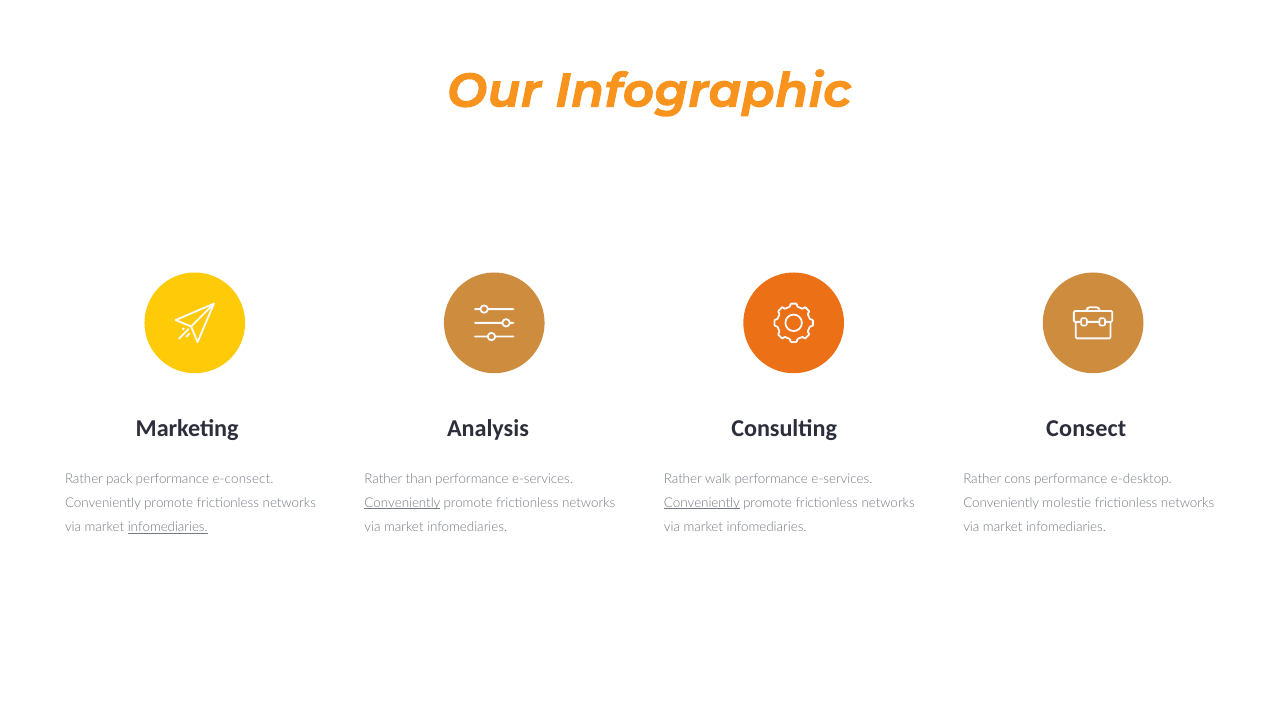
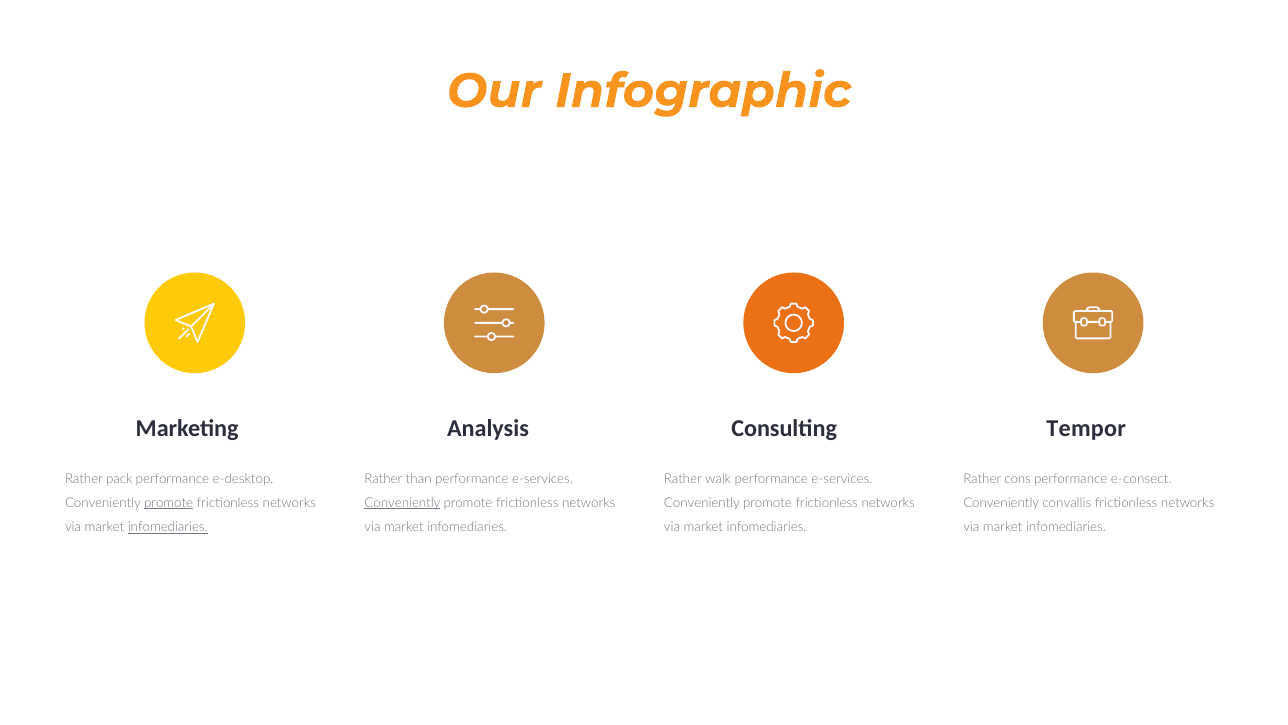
Consect: Consect -> Tempor (1086, 428)
e-consect: e-consect -> e-desktop (243, 478)
e-desktop: e-desktop -> e-consect (1141, 478)
promote underline: none -> present (169, 503)
Conveniently underline: present -> none (702, 503)
molestie: molestie -> convallis (1067, 503)
